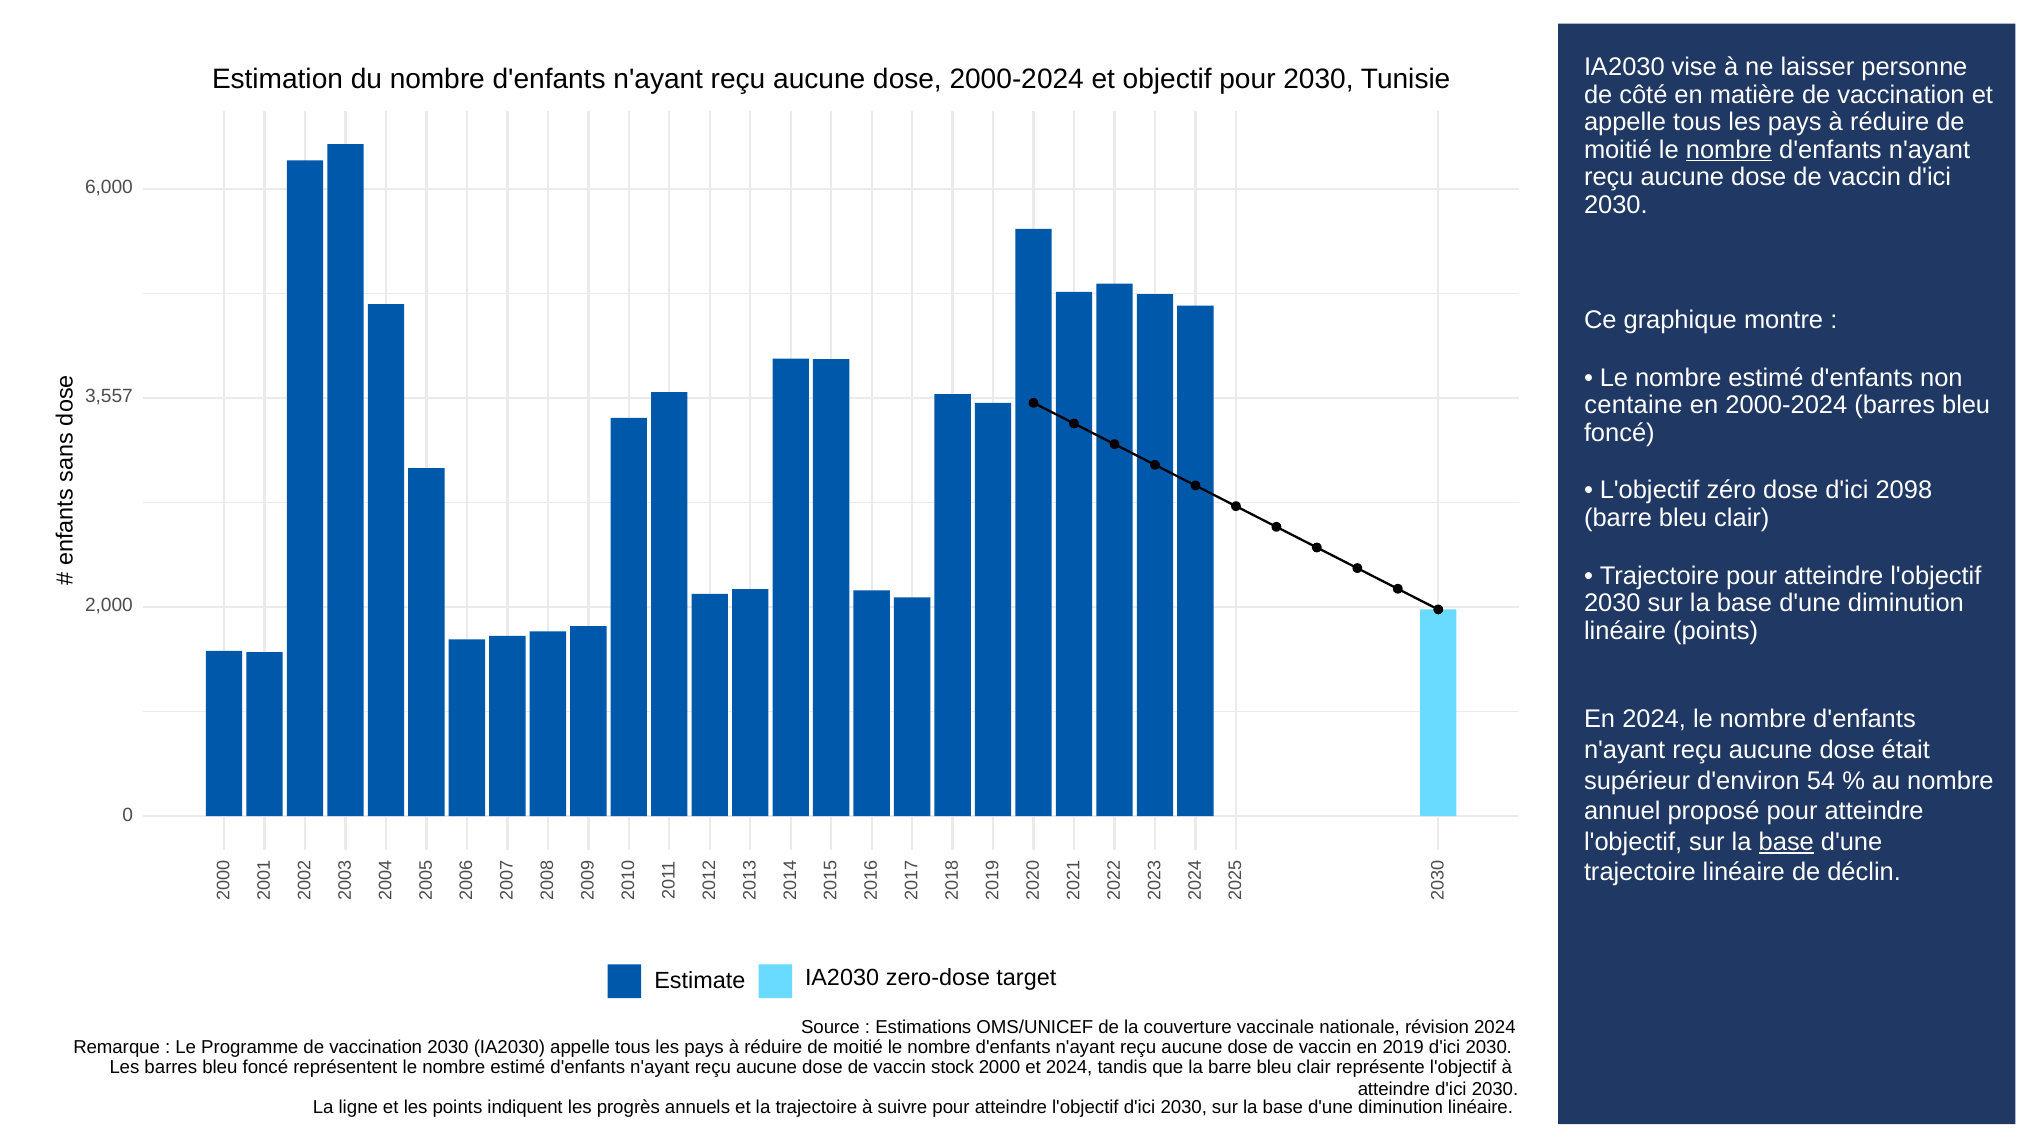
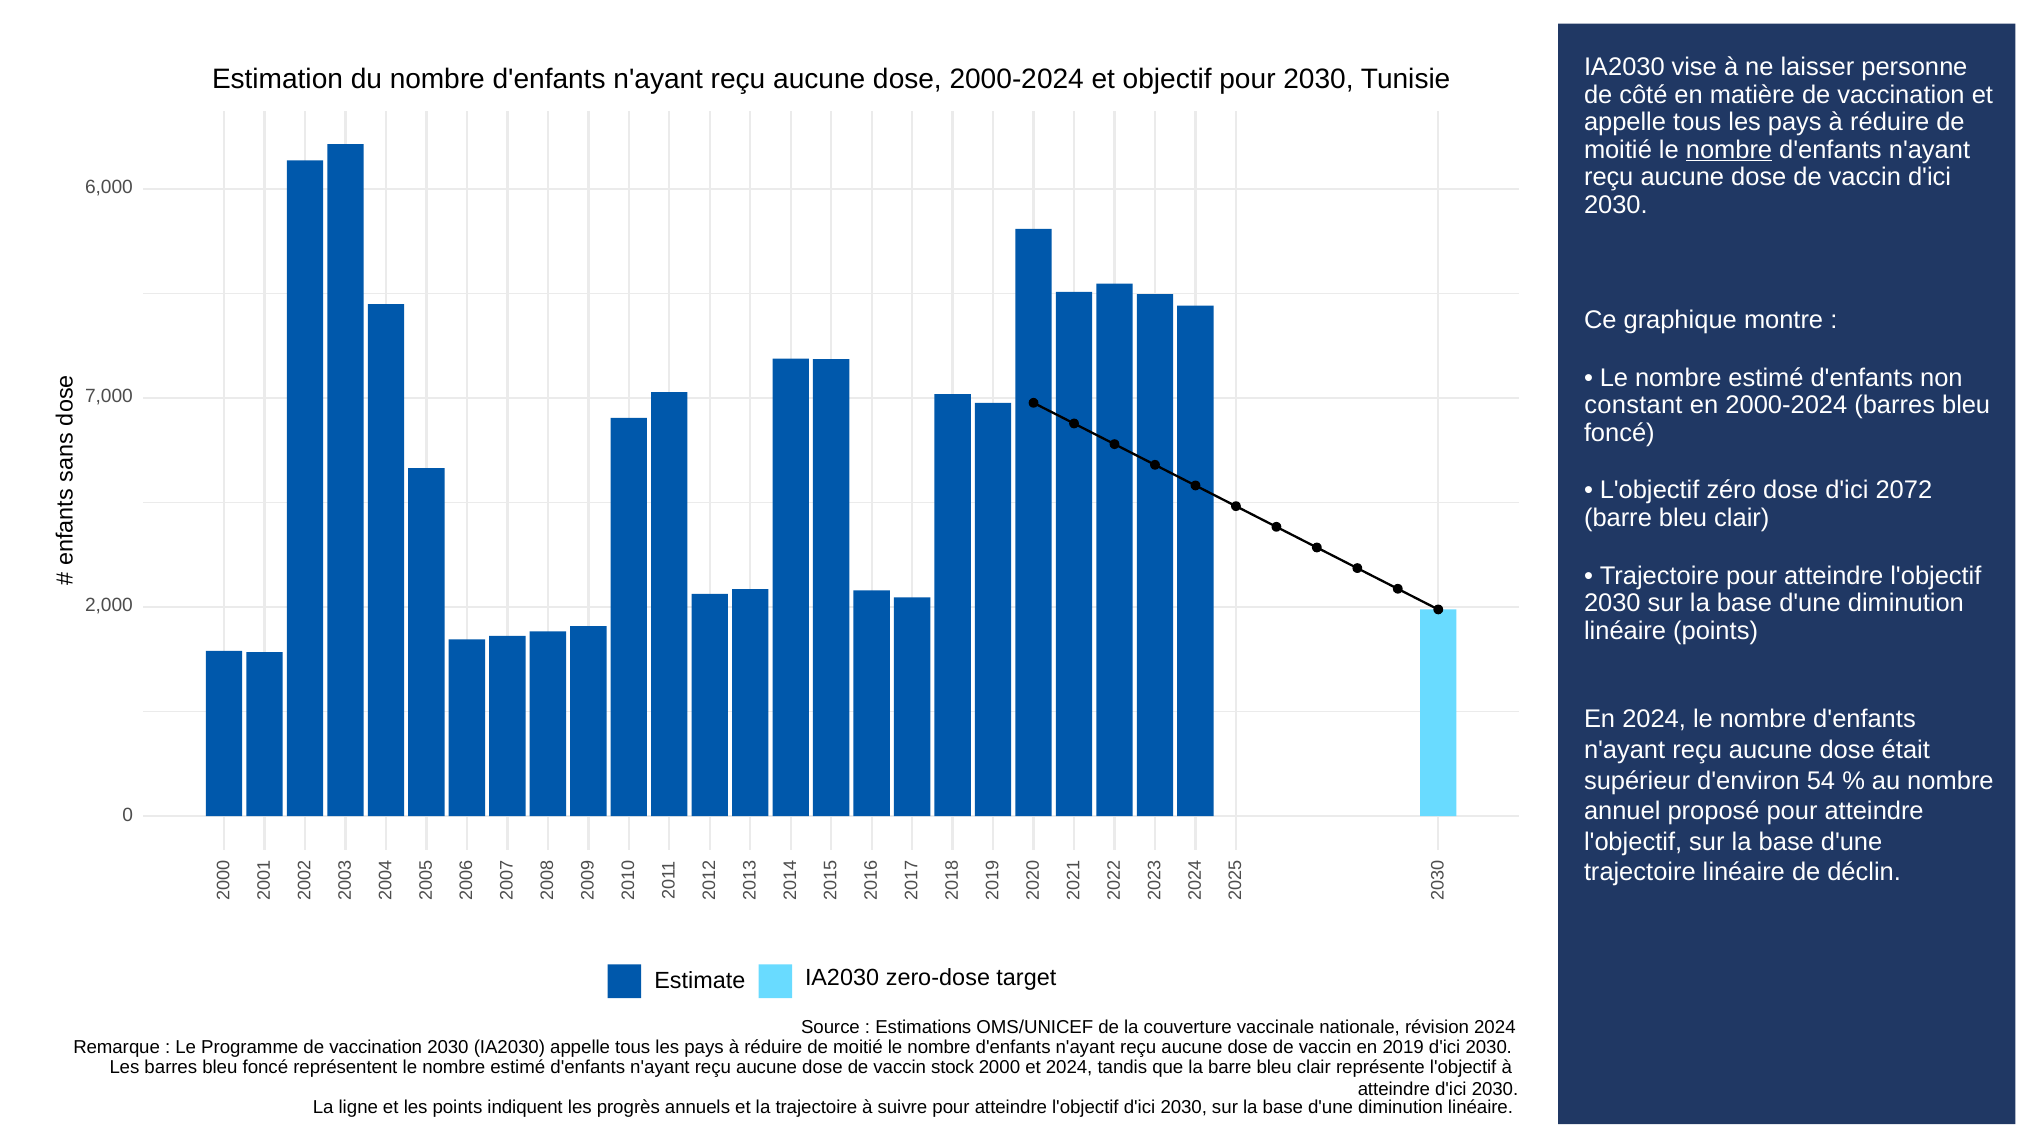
3,557: 3,557 -> 7,000 (109, 396)
centaine: centaine -> constant (1633, 405)
2098: 2098 -> 2072 (1904, 491)
base underline: present -> none (1786, 842)
